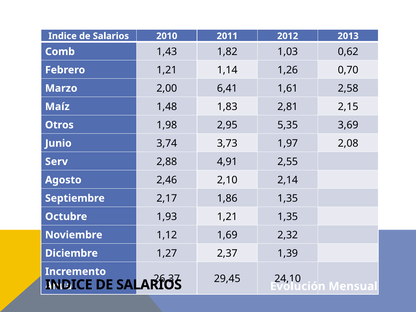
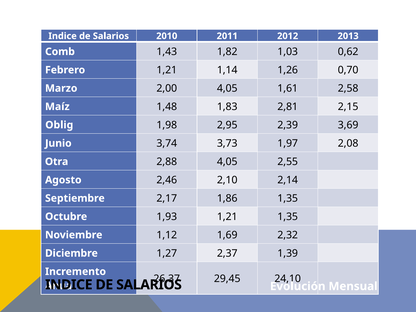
2,00 6,41: 6,41 -> 4,05 (227, 89)
Otros: Otros -> Oblig (59, 125)
5,35: 5,35 -> 2,39 (288, 125)
Serv: Serv -> Otra (57, 162)
2,88 4,91: 4,91 -> 4,05 (227, 162)
